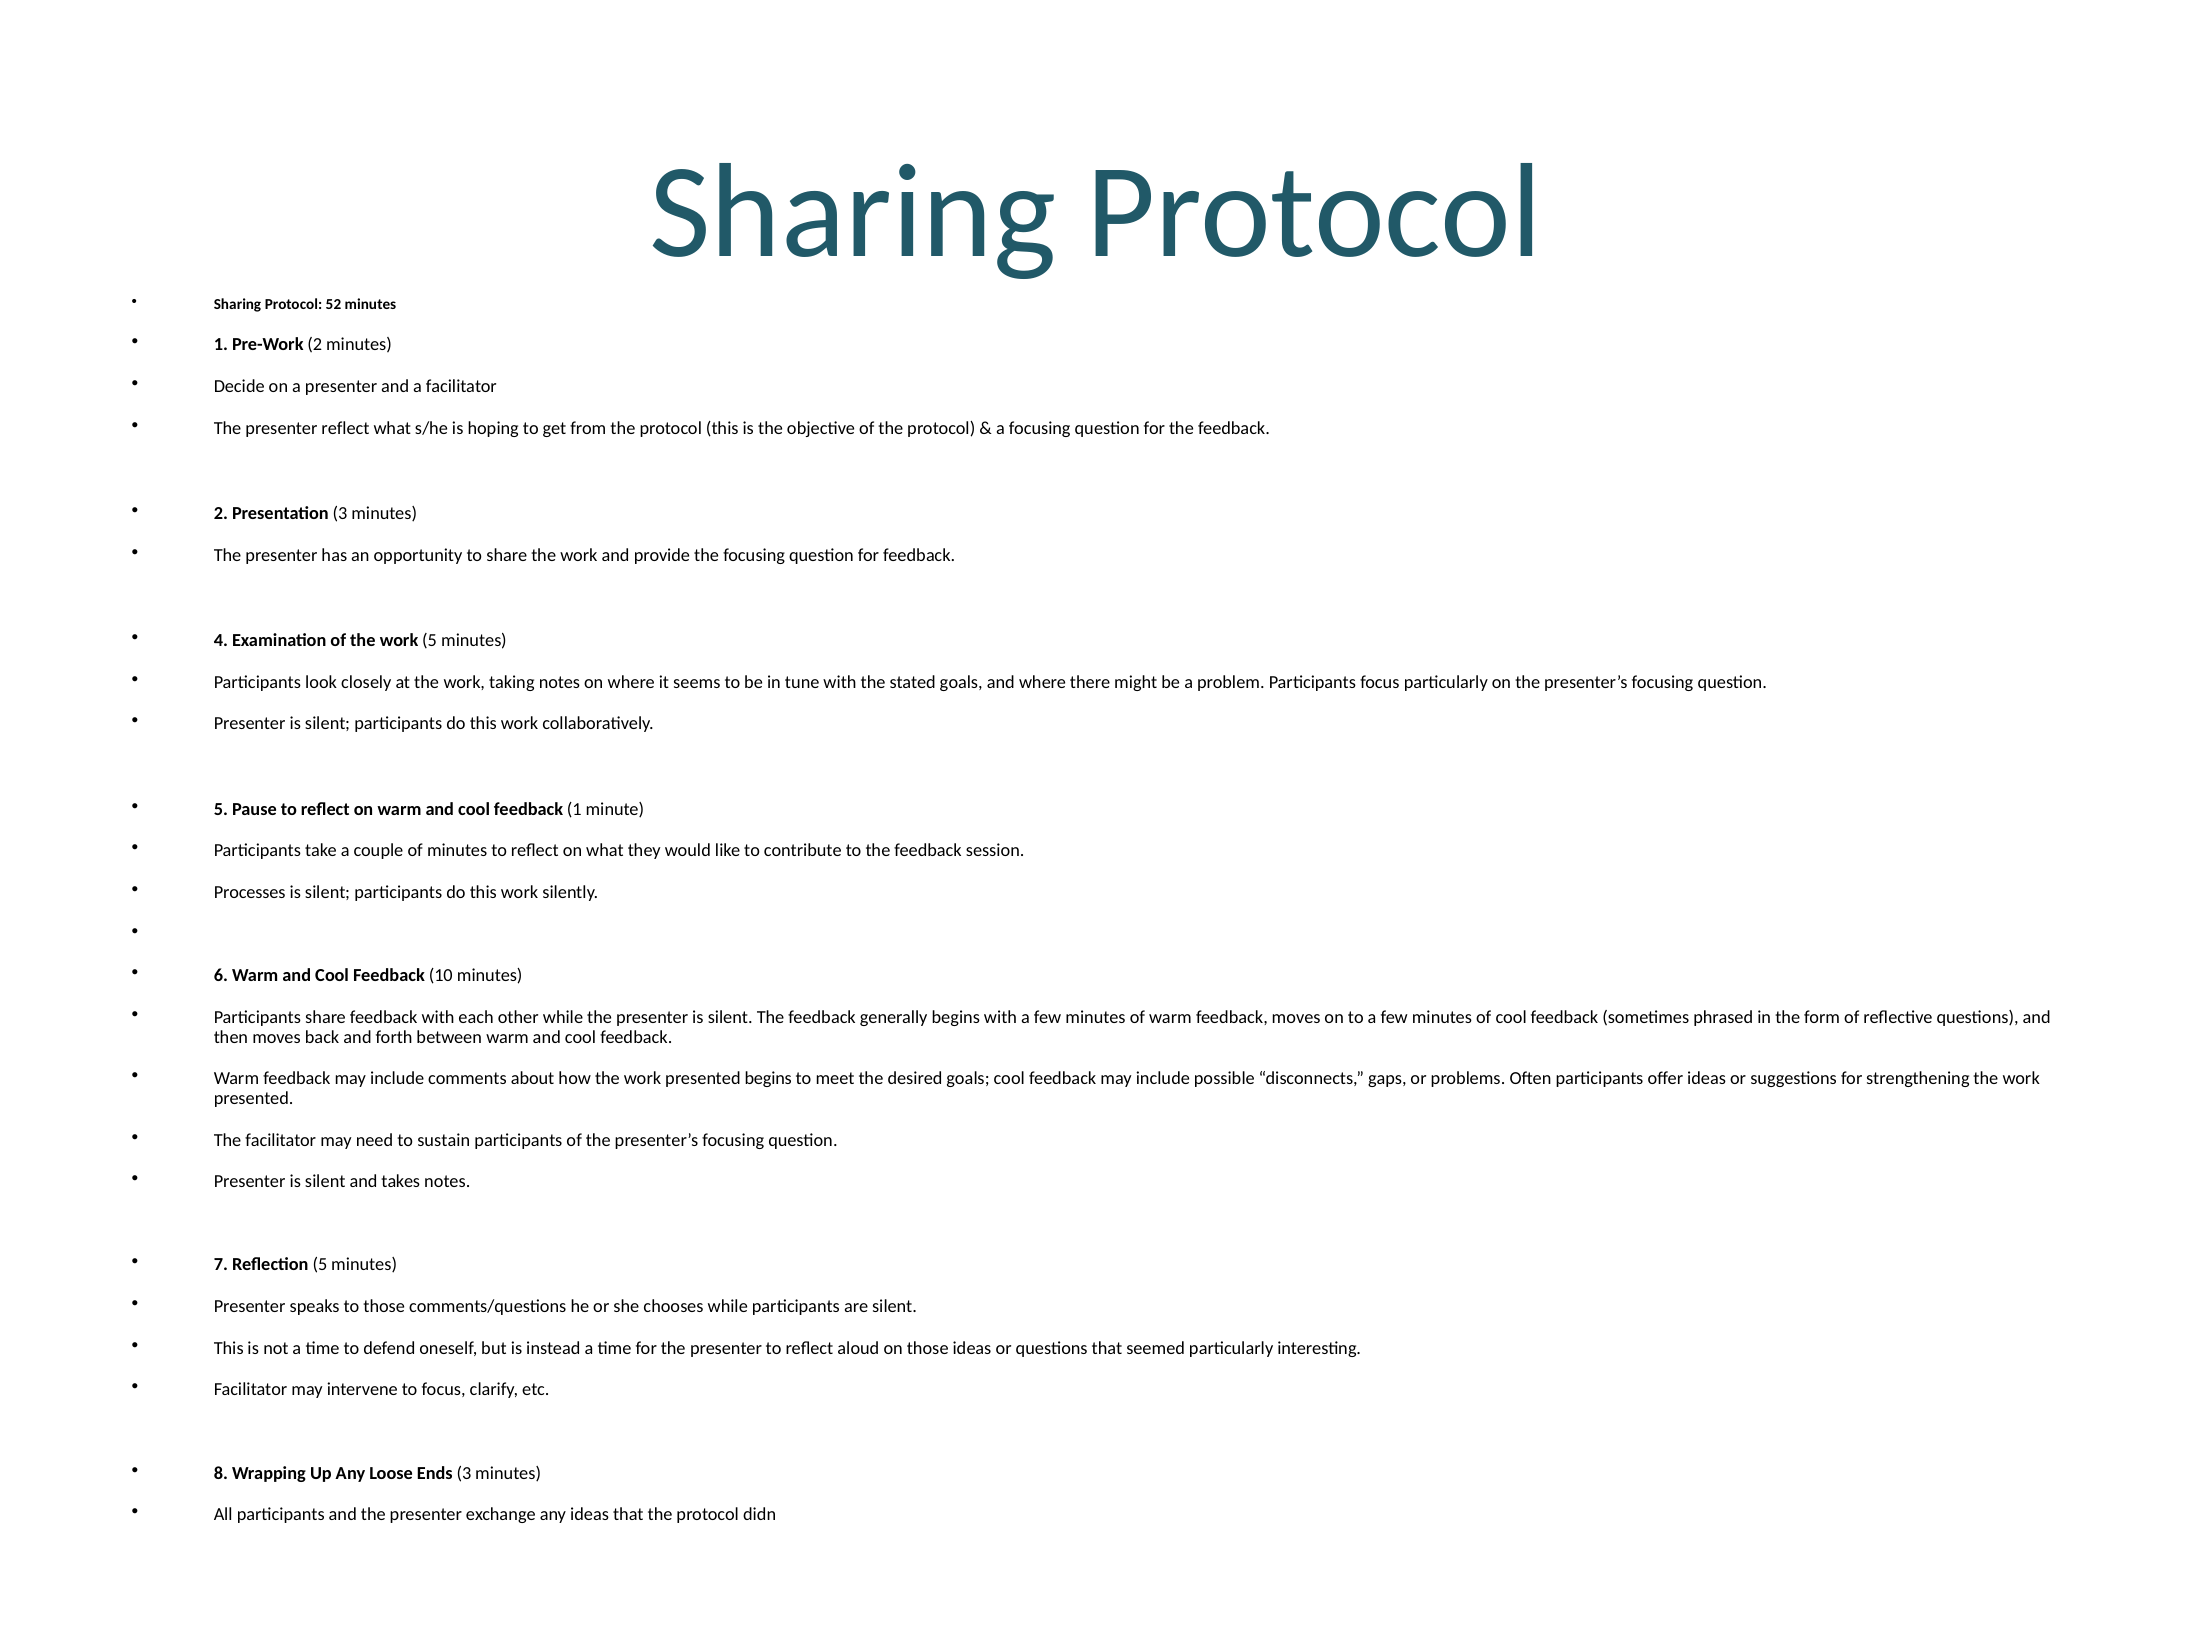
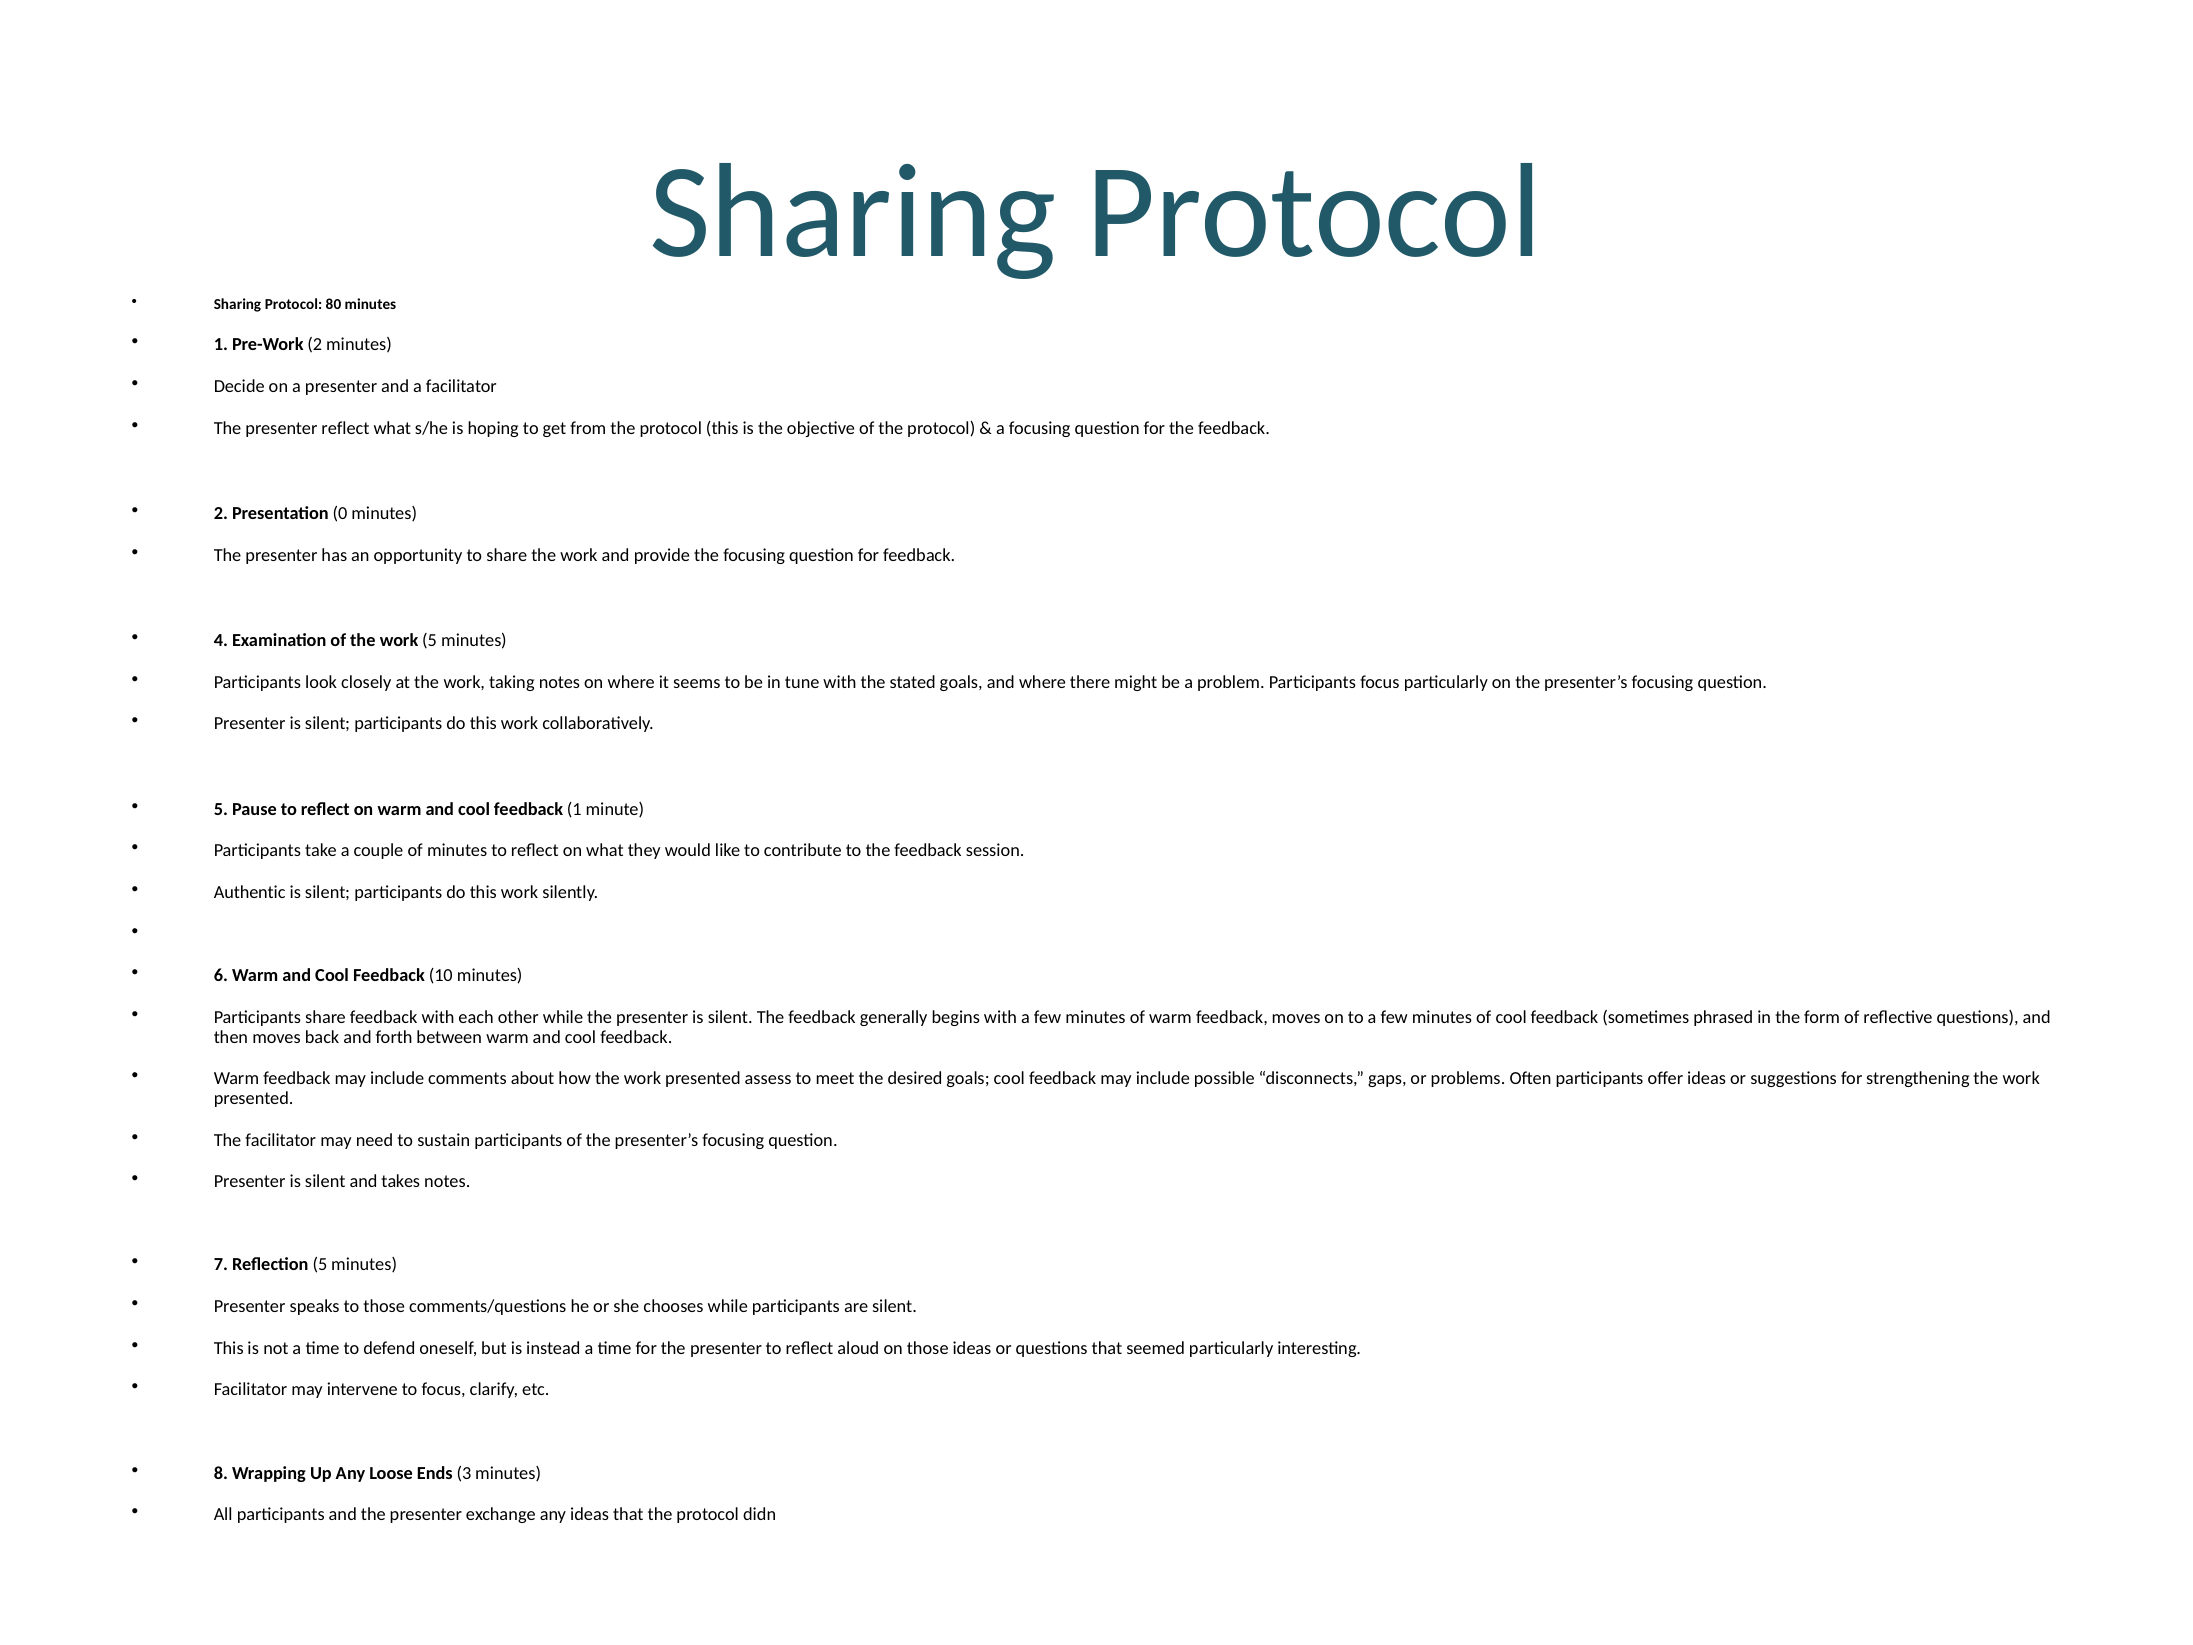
52: 52 -> 80 (333, 304)
Presentation 3: 3 -> 0 (340, 513)
Processes: Processes -> Authentic (250, 892)
presented begins: begins -> assess (768, 1078)
